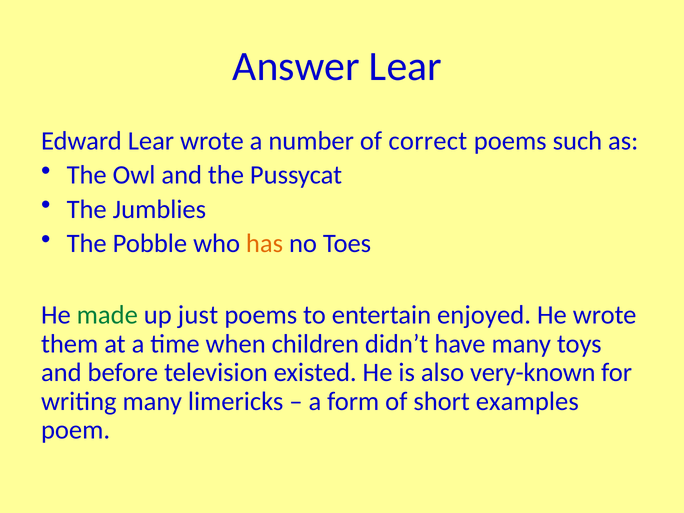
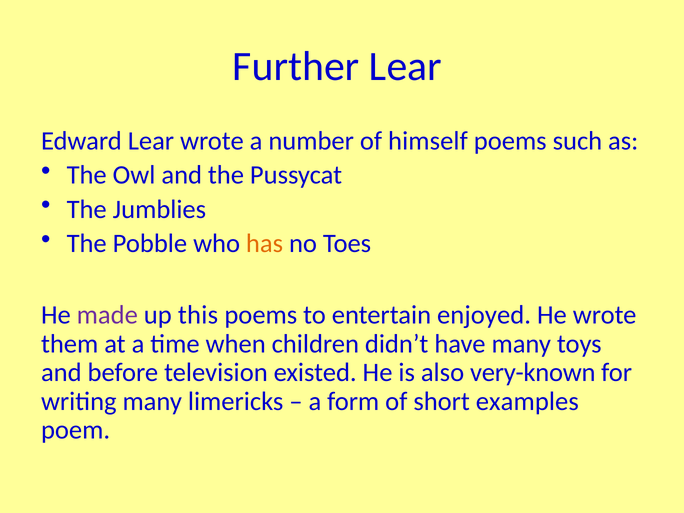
Answer: Answer -> Further (296, 66)
correct: correct -> himself (428, 141)
made colour: green -> purple (107, 315)
just: just -> this (198, 315)
